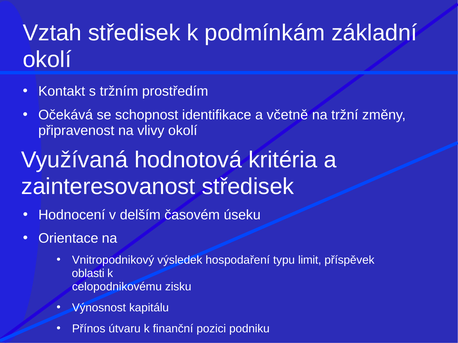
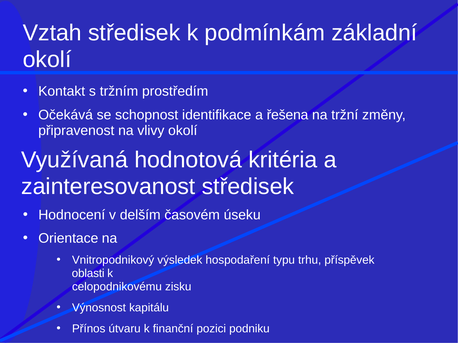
včetně: včetně -> řešena (288, 115)
limit: limit -> trhu (310, 260)
